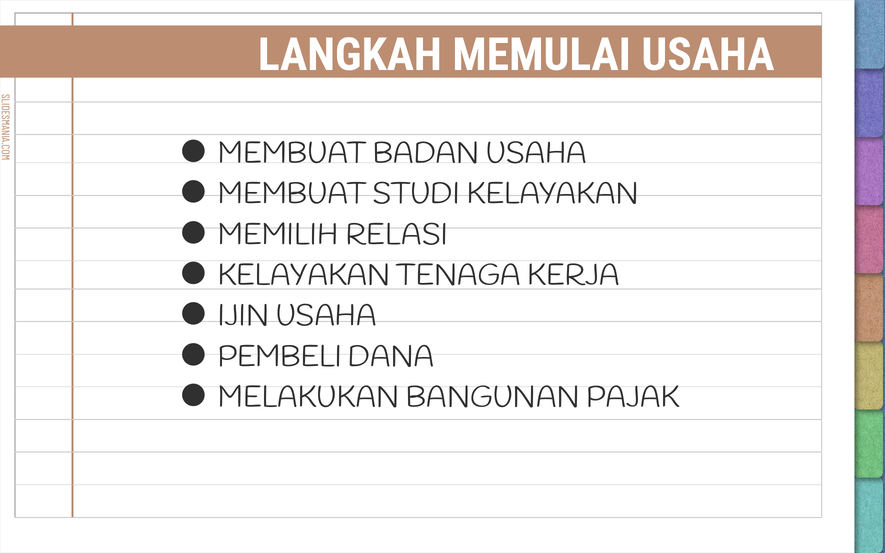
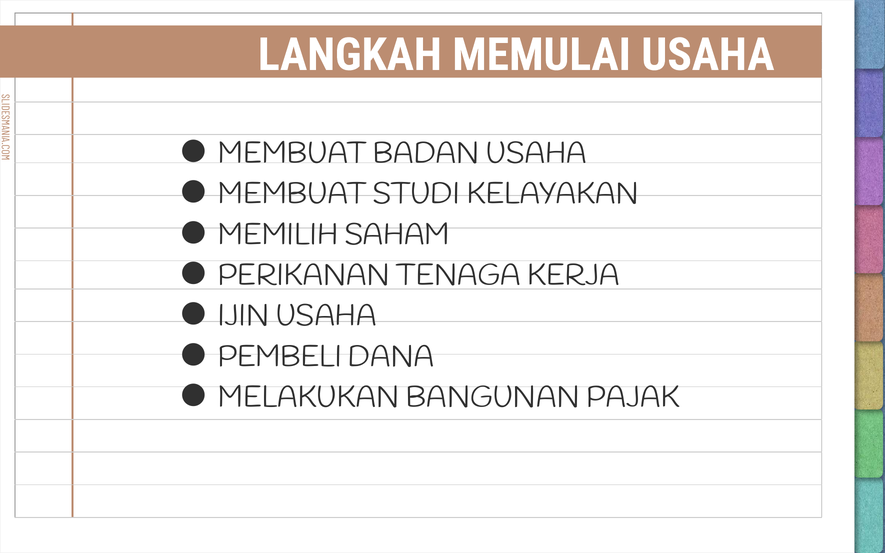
RELASI: RELASI -> SAHAM (397, 234)
KELAYAKAN: KELAYAKAN -> PERIKANAN (304, 275)
